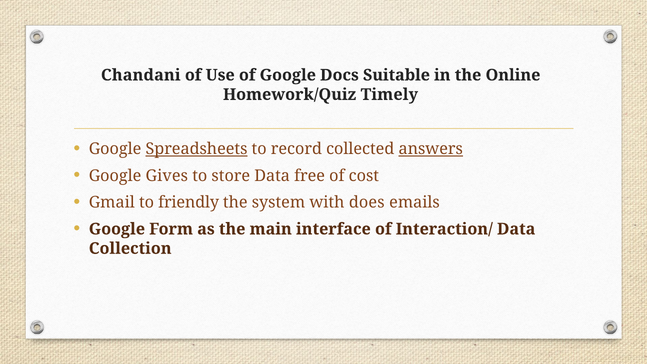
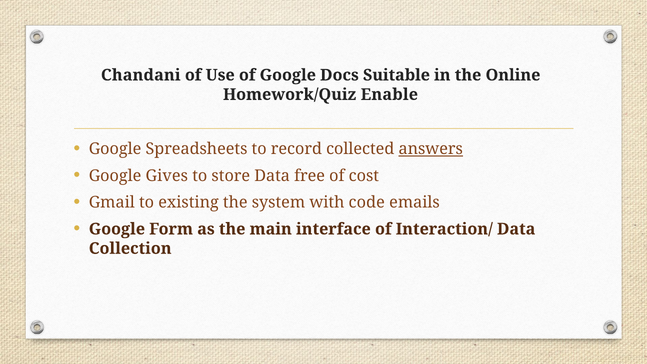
Timely: Timely -> Enable (389, 95)
Spreadsheets underline: present -> none (196, 149)
friendly: friendly -> existing (189, 202)
does: does -> code (367, 202)
